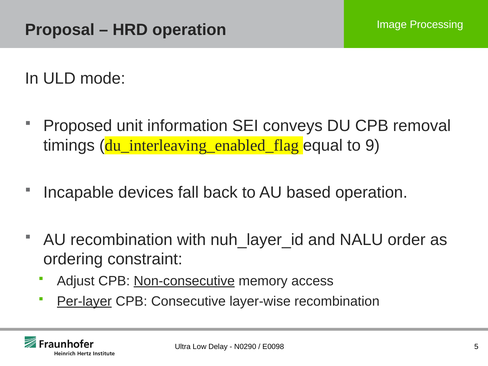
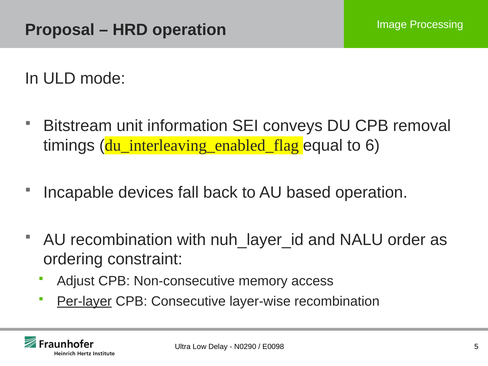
Proposed: Proposed -> Bitstream (78, 126)
9: 9 -> 6 (372, 145)
Non-consecutive underline: present -> none (184, 281)
